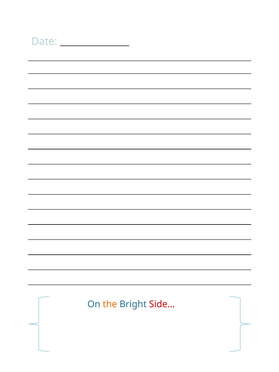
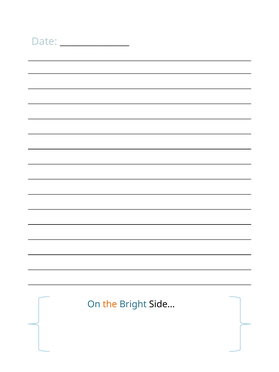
Side… colour: red -> black (162, 304)
